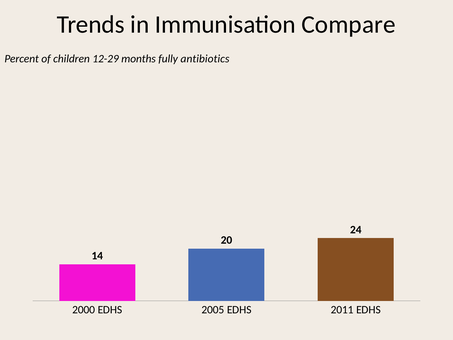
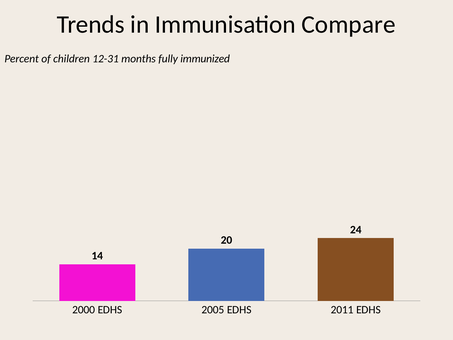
12-29: 12-29 -> 12-31 (106, 59)
antibiotics: antibiotics -> immunized (205, 59)
